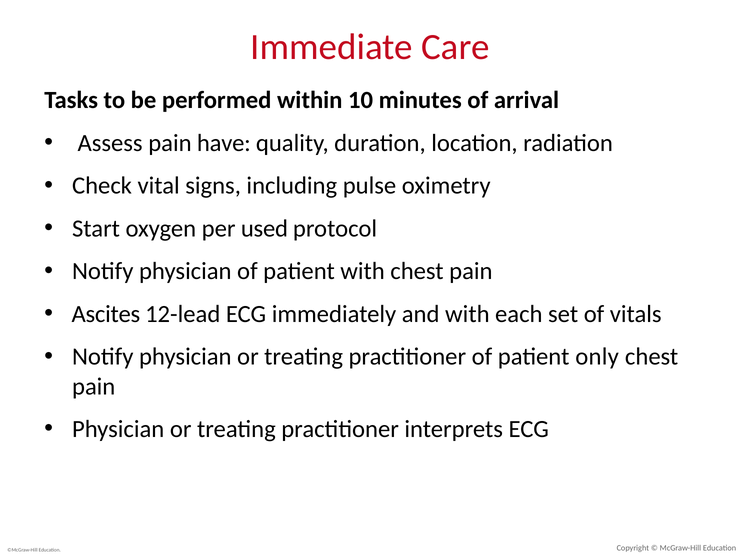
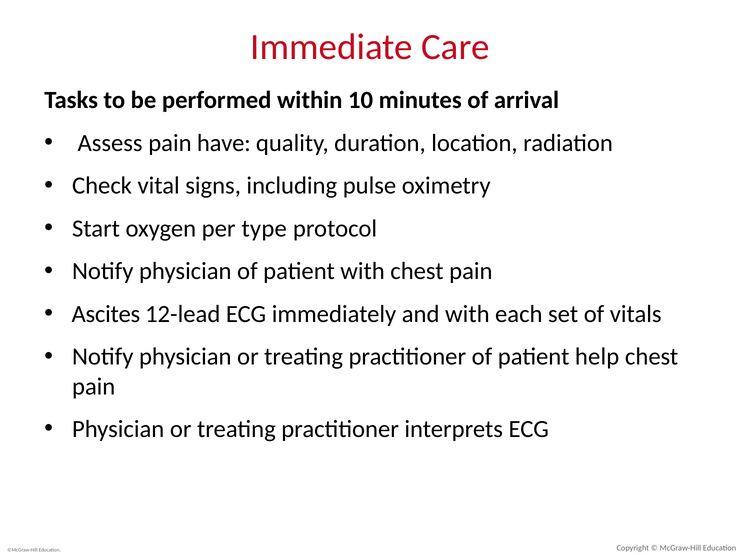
used: used -> type (264, 229)
only: only -> help (597, 357)
